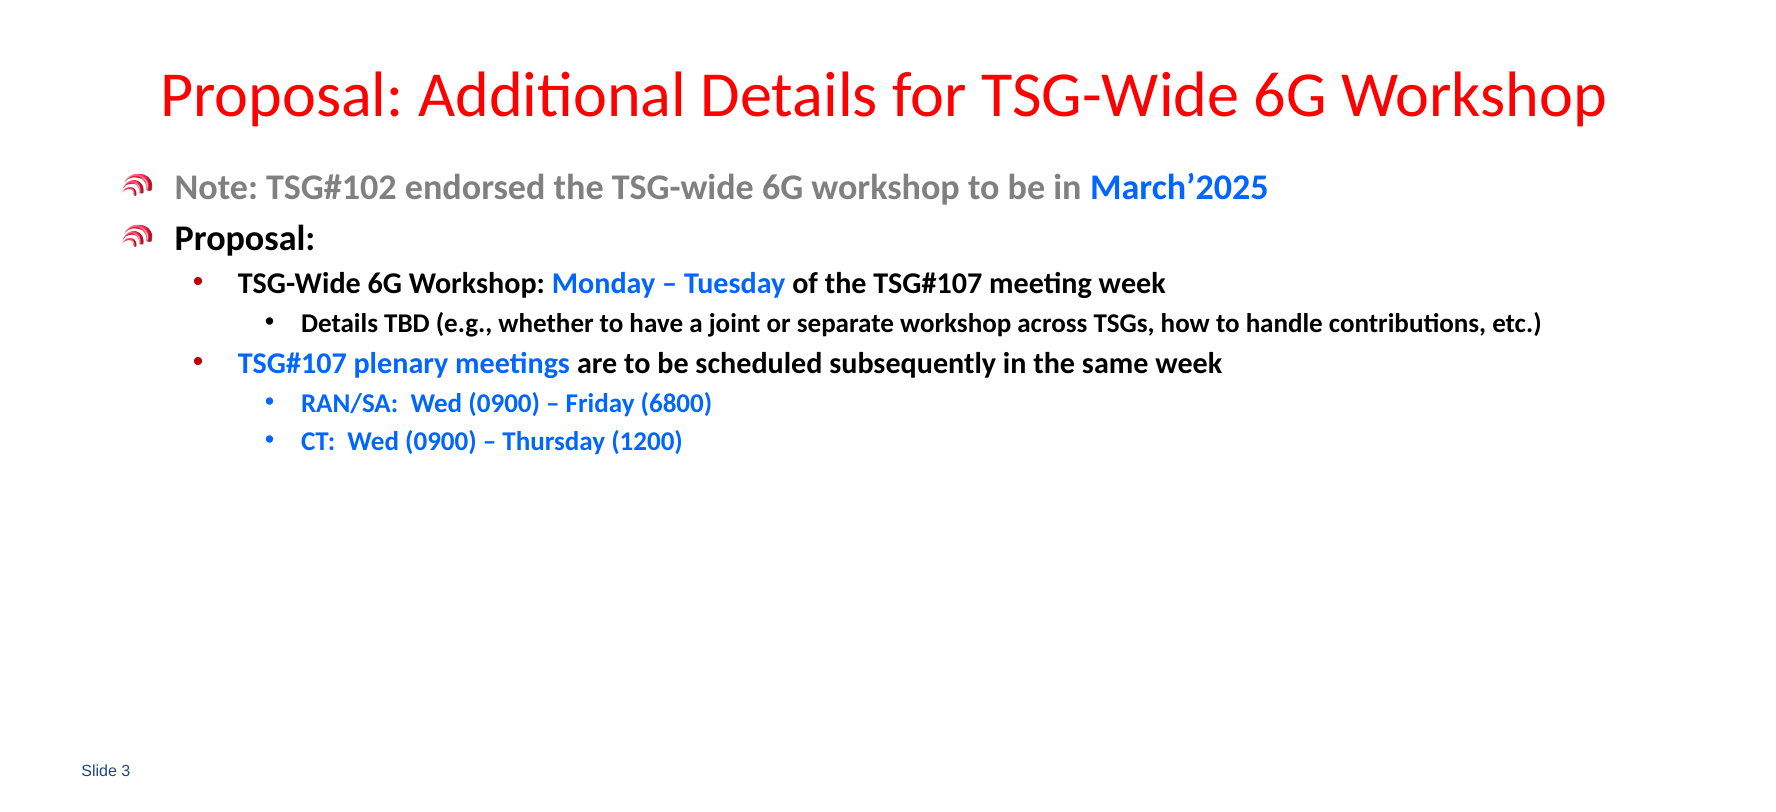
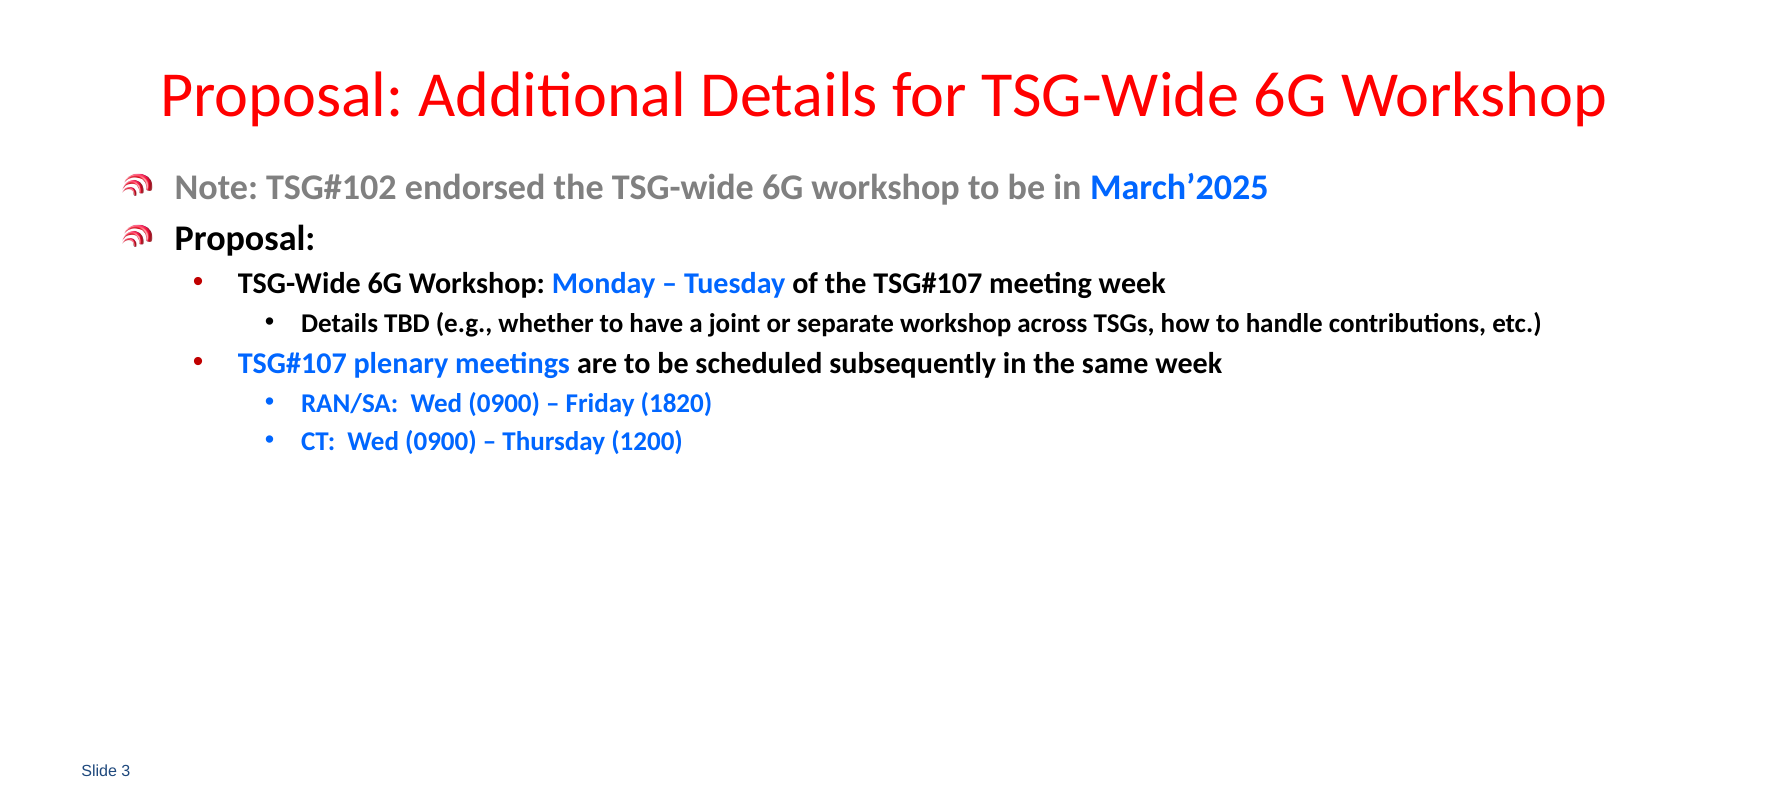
6800: 6800 -> 1820 (676, 403)
